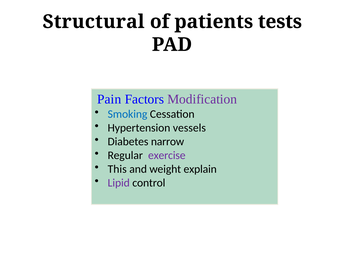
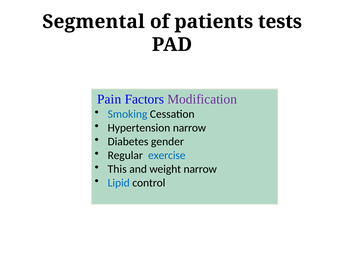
Structural: Structural -> Segmental (94, 22)
Hypertension vessels: vessels -> narrow (189, 128)
narrow: narrow -> gender (167, 142)
exercise colour: purple -> blue (167, 155)
weight explain: explain -> narrow (200, 169)
Lipid colour: purple -> blue (119, 183)
